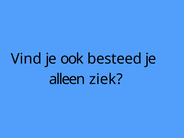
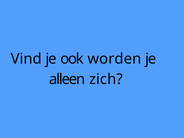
besteed: besteed -> worden (114, 59)
ziek: ziek -> zich (106, 79)
